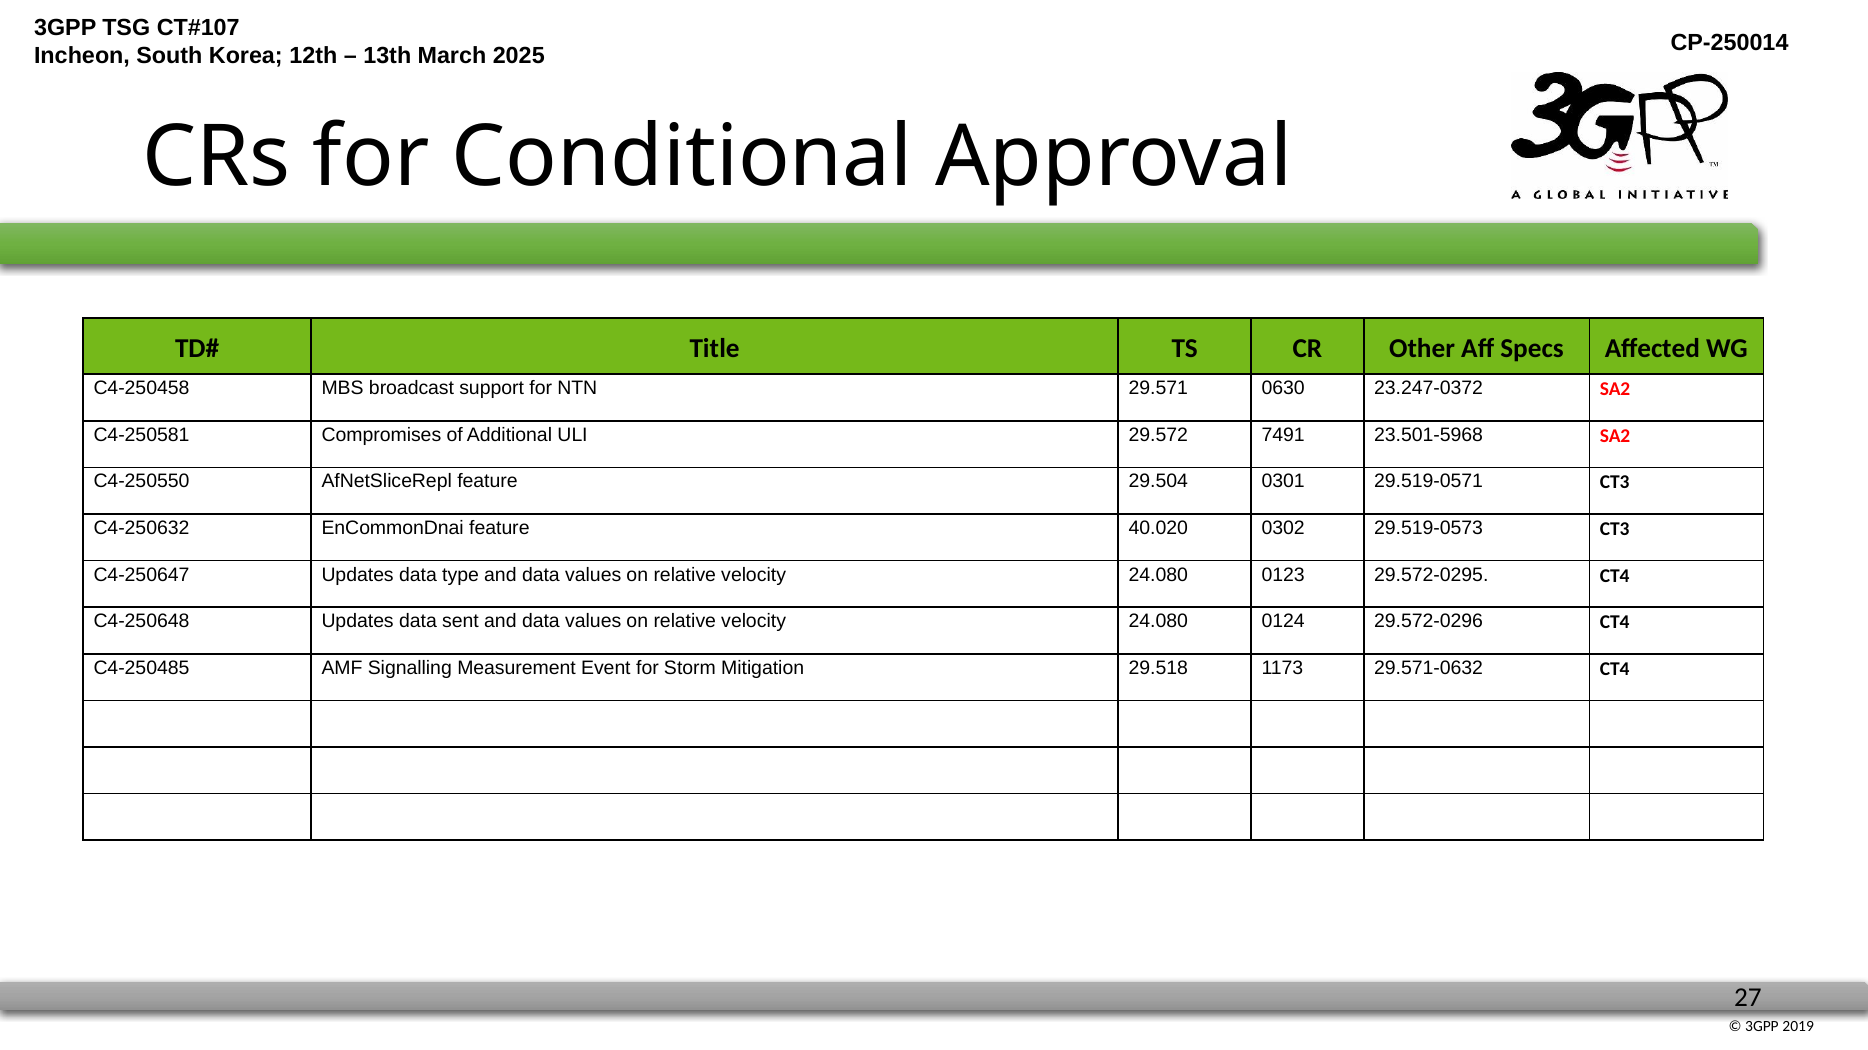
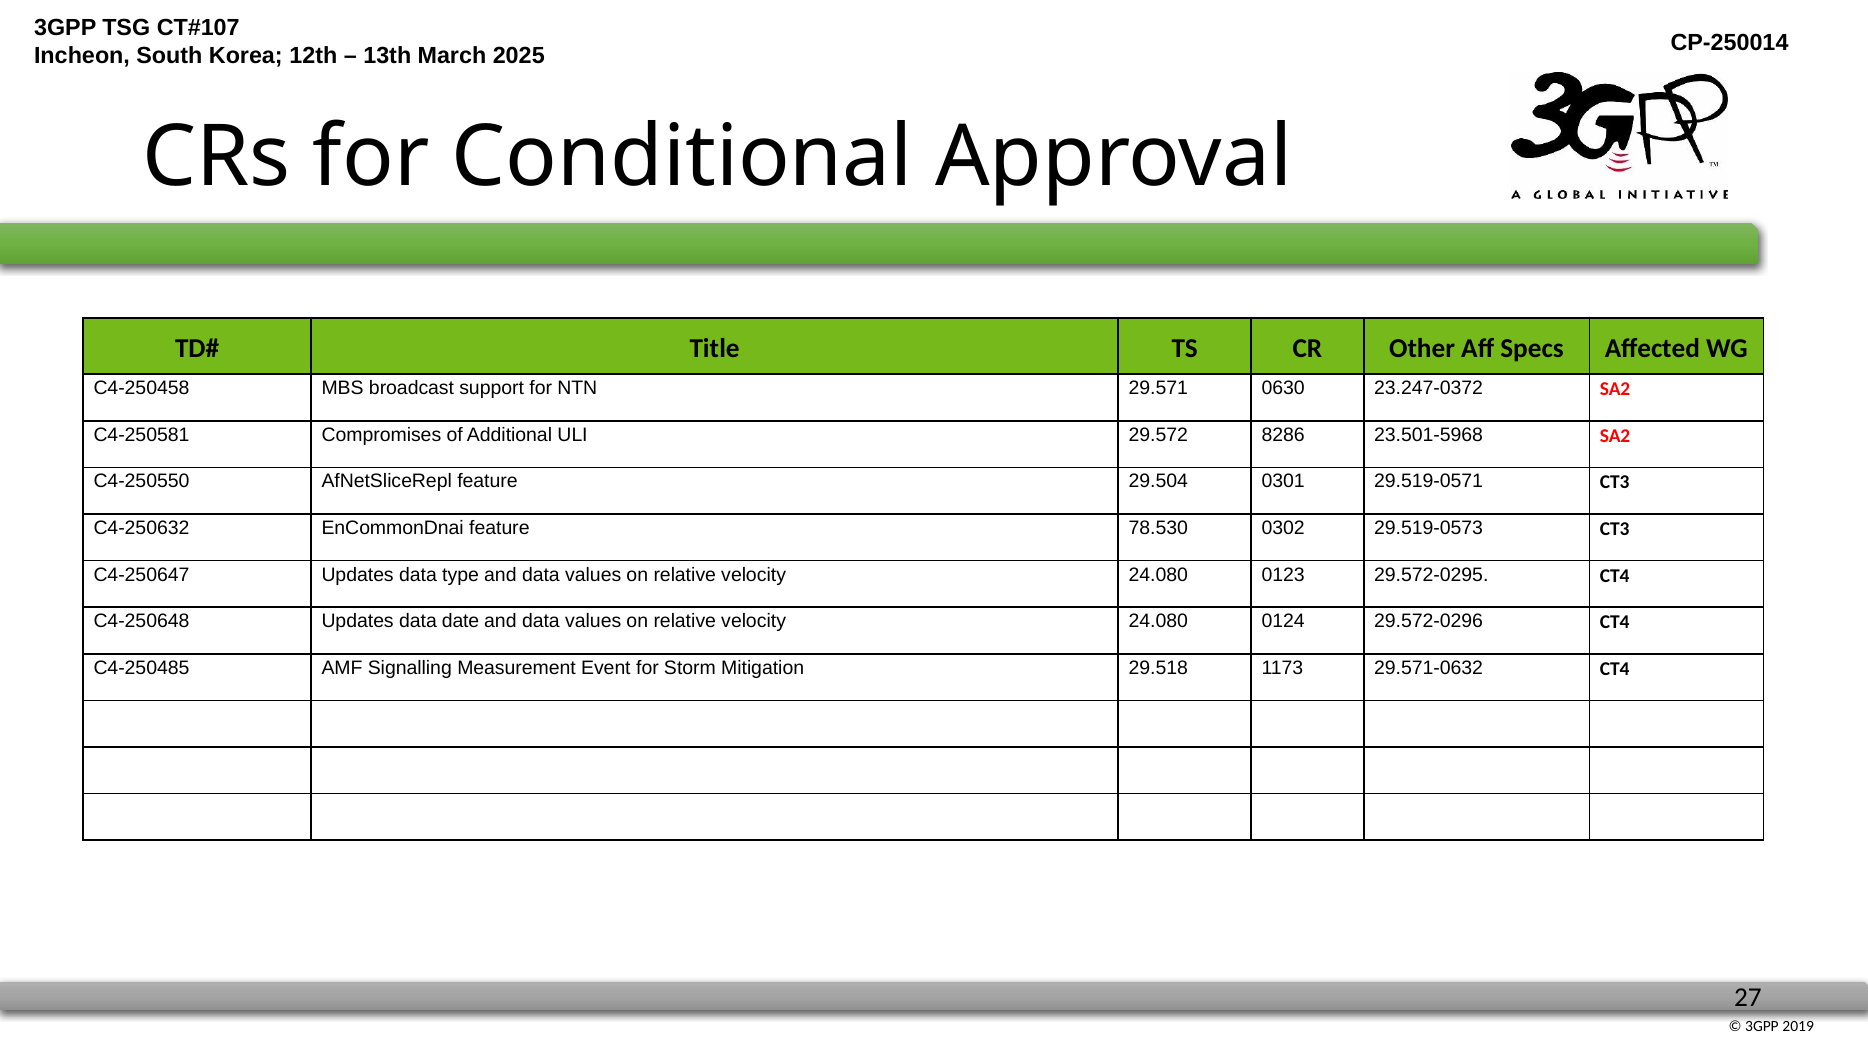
7491: 7491 -> 8286 (1283, 435)
40.020: 40.020 -> 78.530 (1158, 528)
sent: sent -> date (461, 622)
